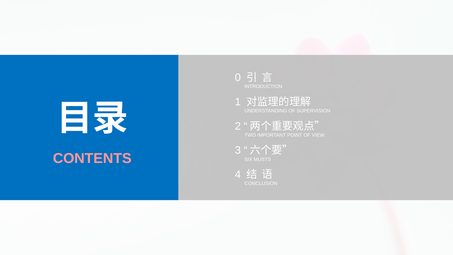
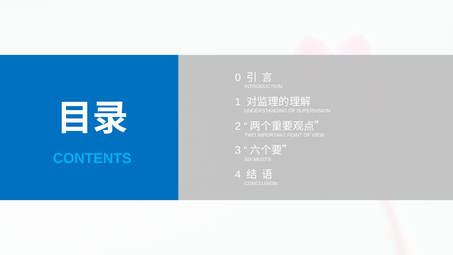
CONTENTS colour: pink -> light blue (92, 158)
